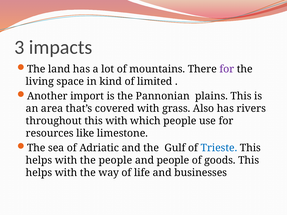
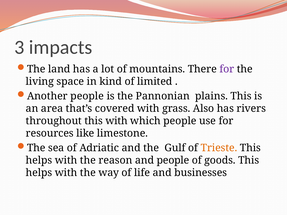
Another import: import -> people (87, 96)
Trieste colour: blue -> orange (219, 148)
the people: people -> reason (115, 160)
